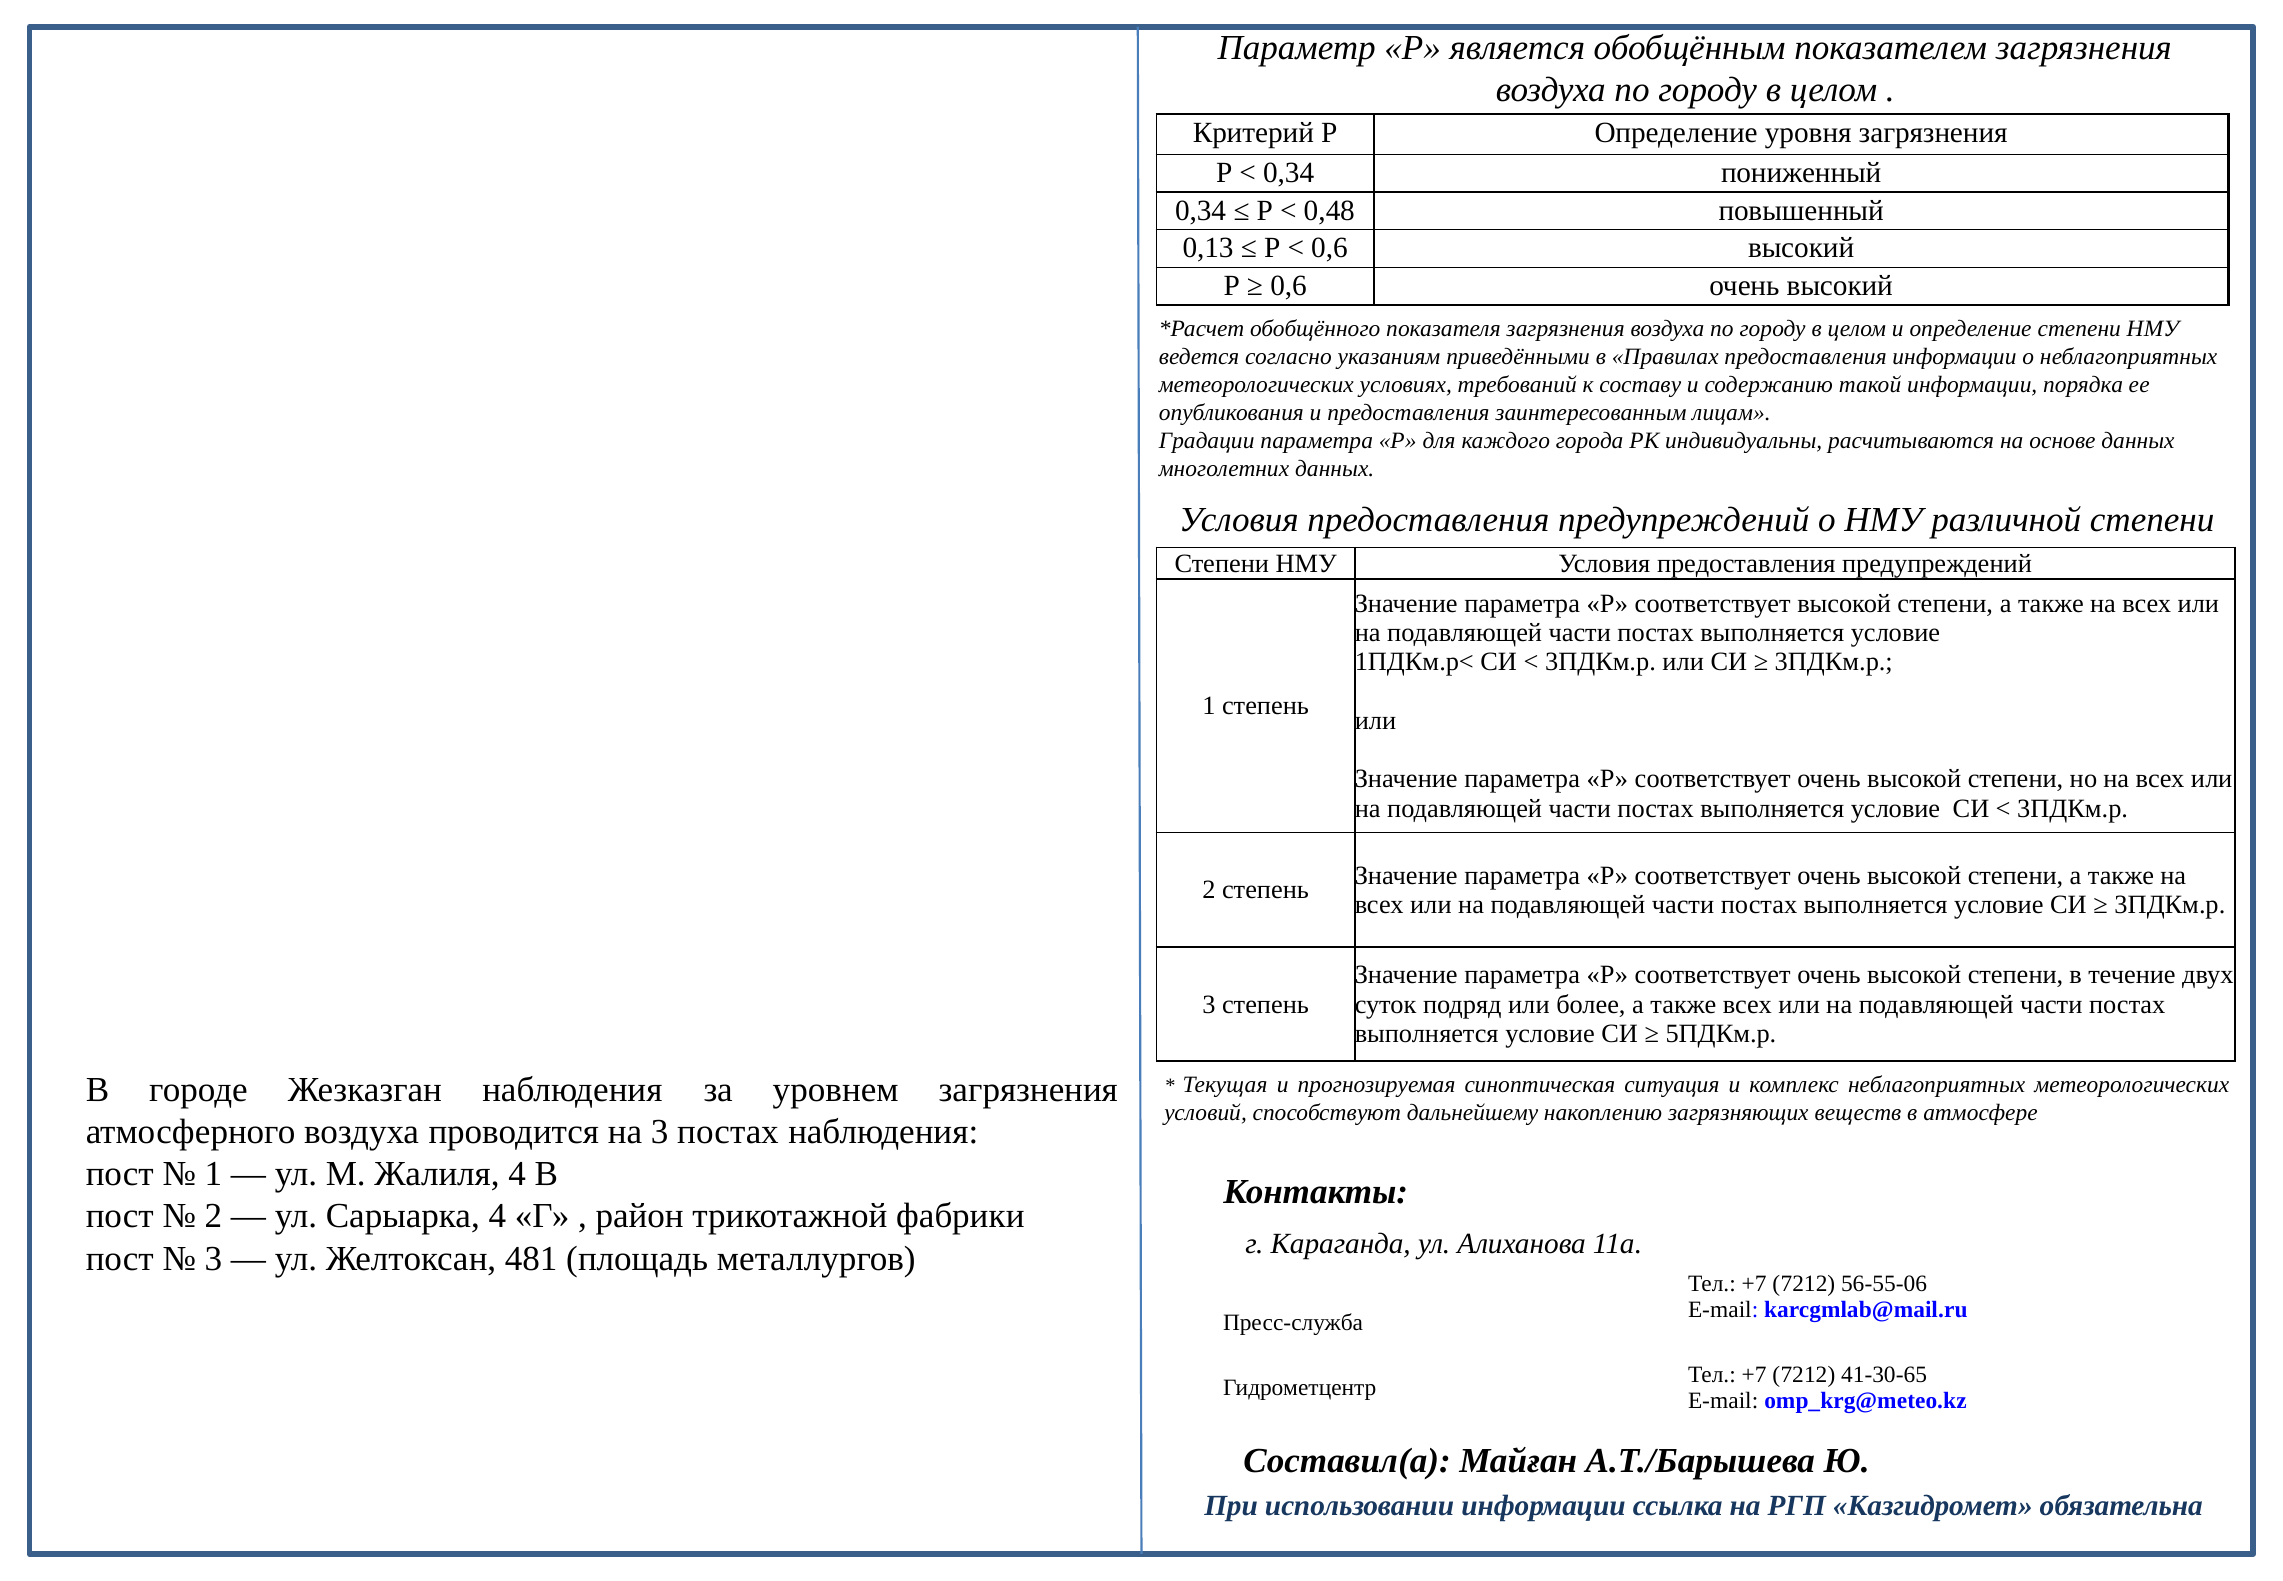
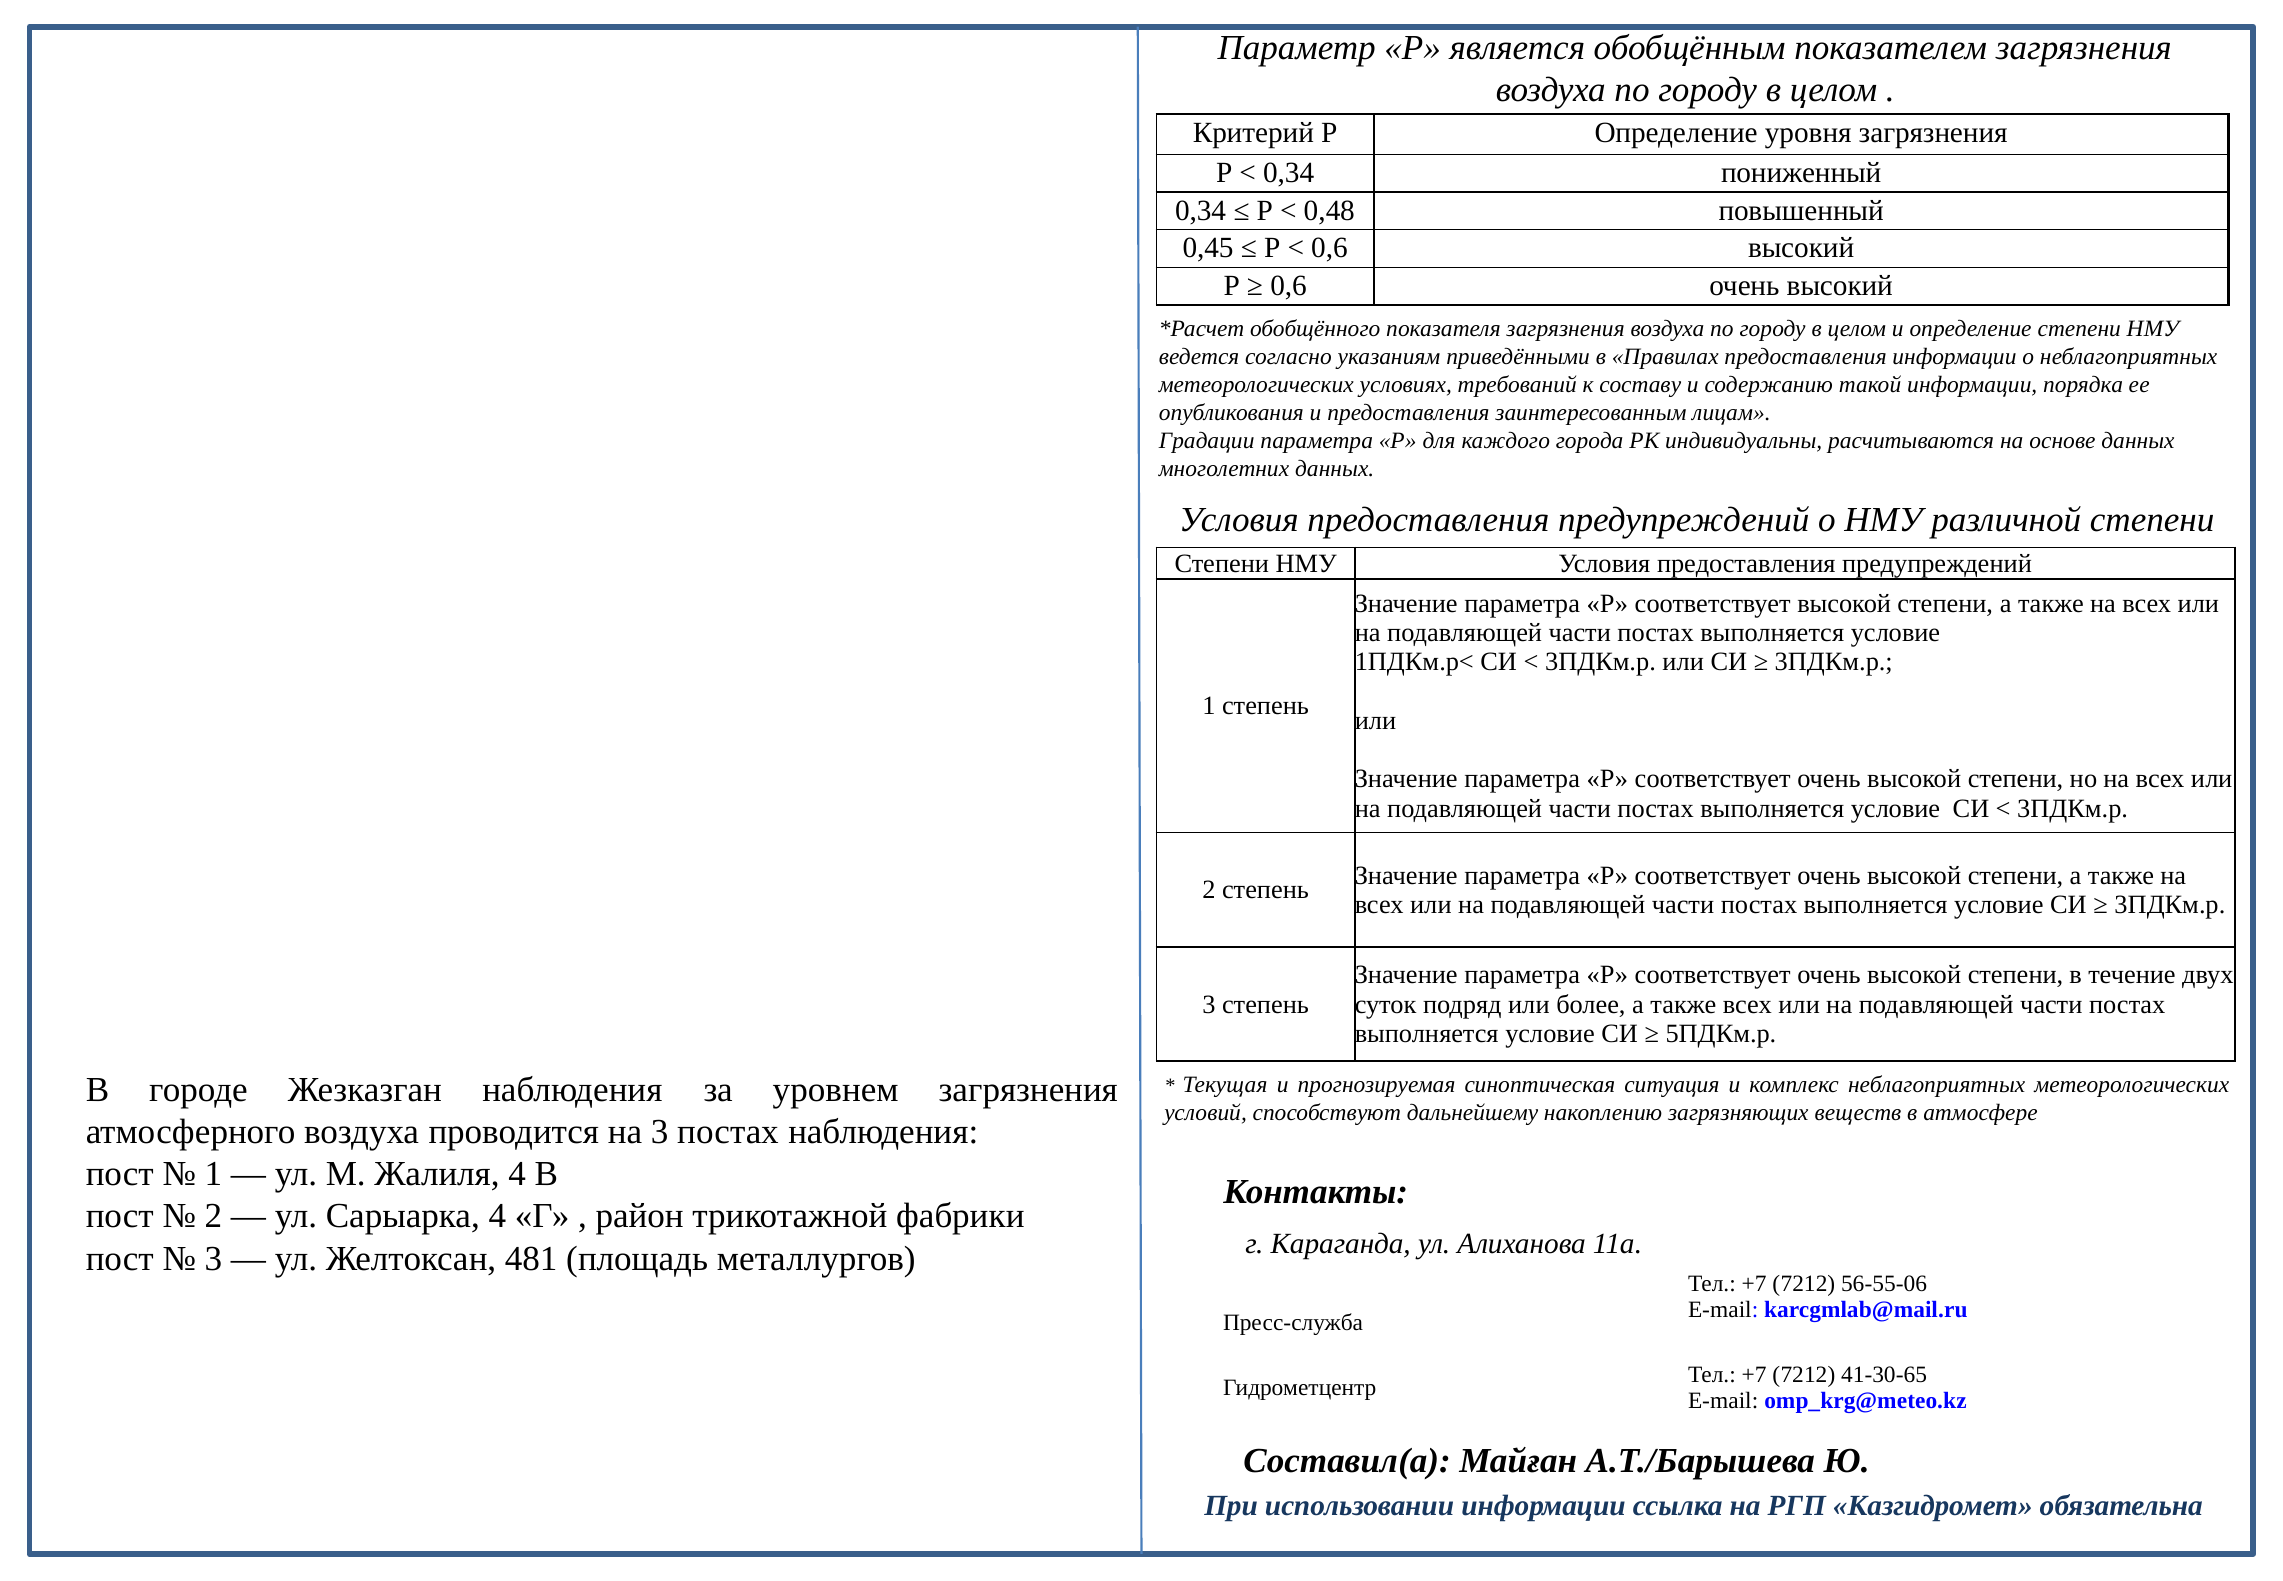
0,13: 0,13 -> 0,45 (1208, 248)
